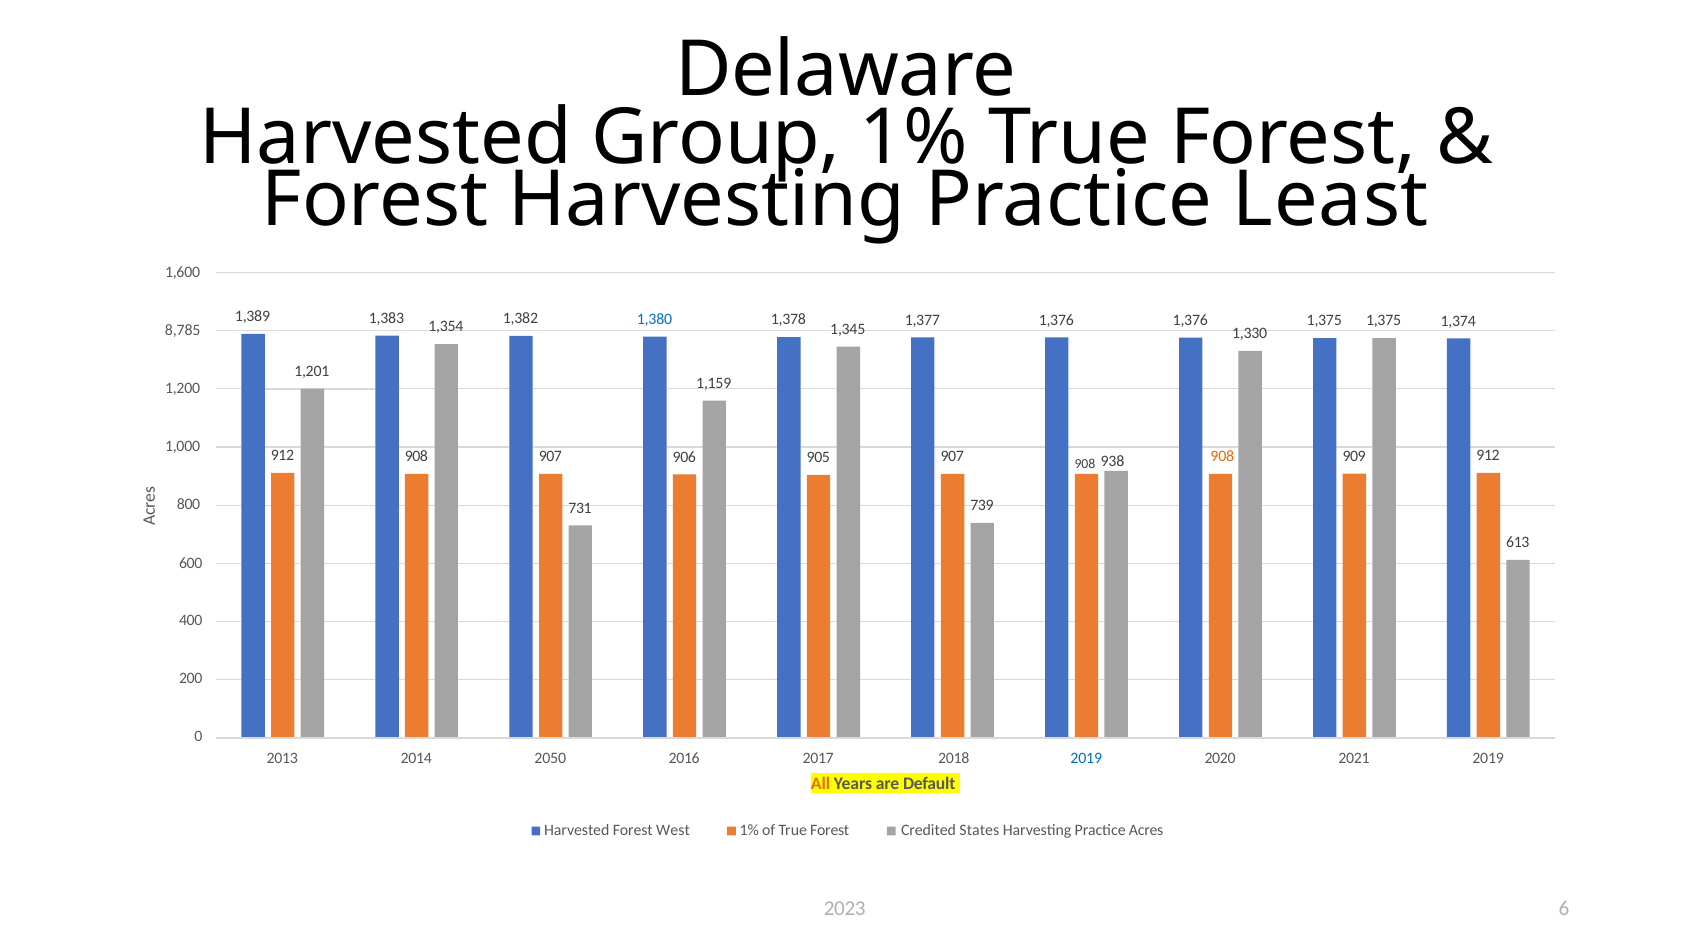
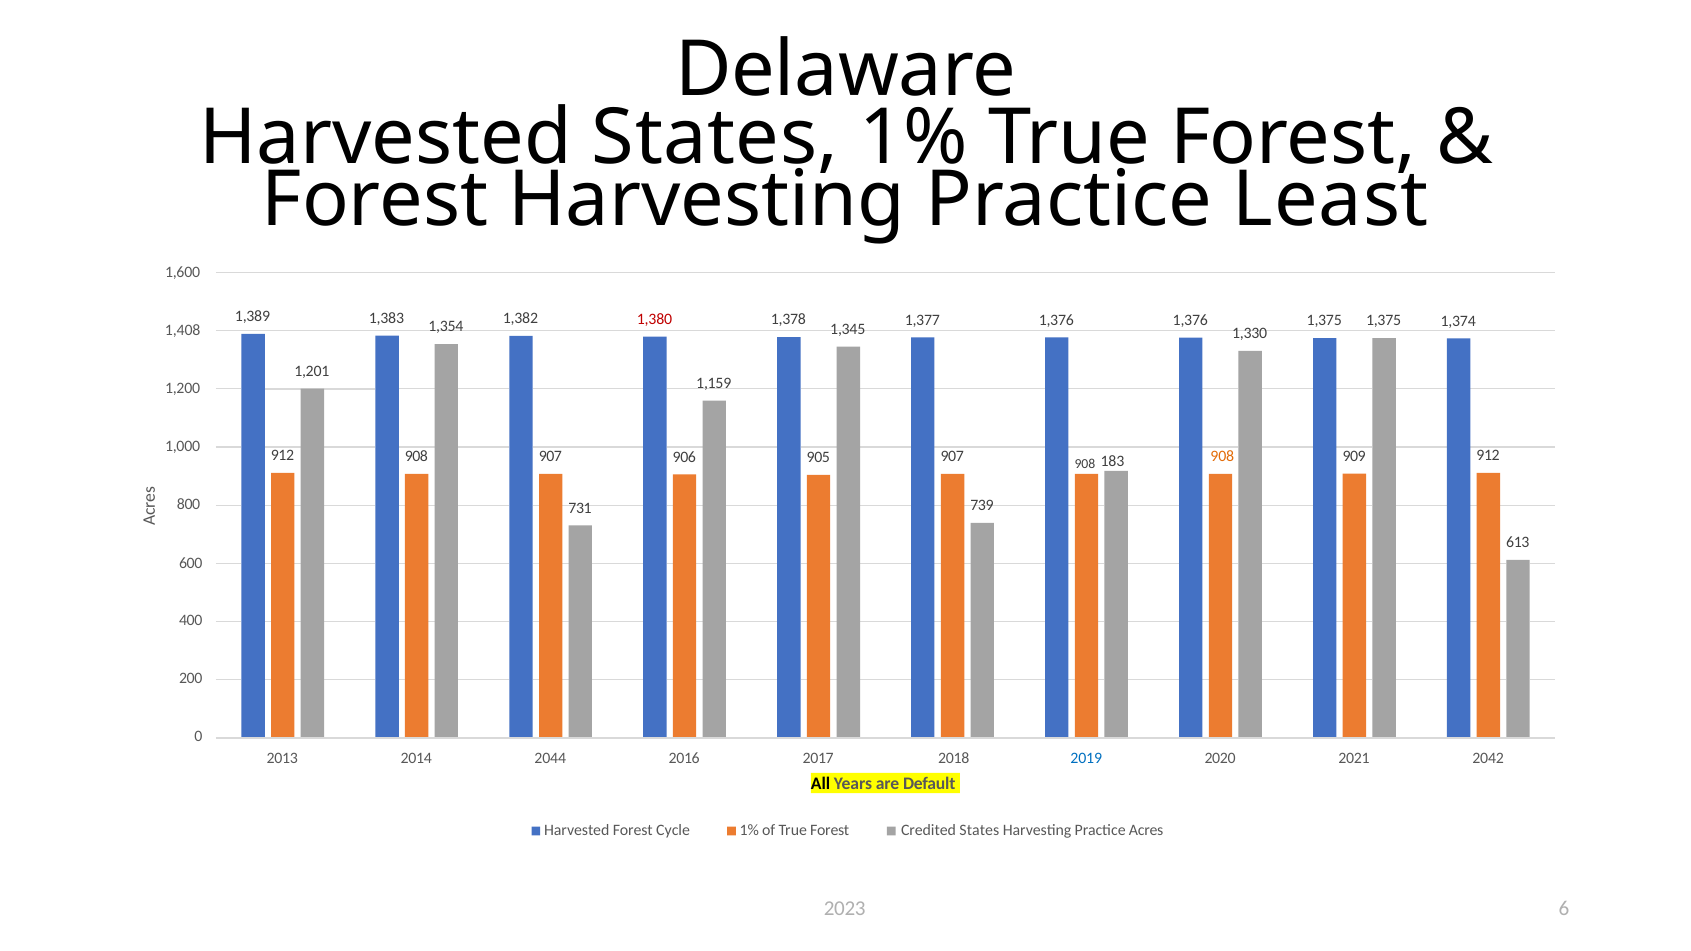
Harvested Group: Group -> States (715, 138)
1,380 colour: blue -> red (654, 319)
8,785: 8,785 -> 1,408 (183, 330)
938: 938 -> 183 (1112, 461)
2050: 2050 -> 2044 (550, 758)
2021 2019: 2019 -> 2042 (1488, 758)
All colour: orange -> black (821, 784)
West: West -> Cycle (673, 831)
